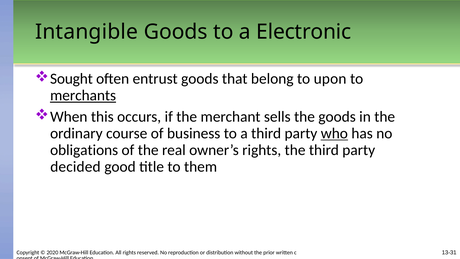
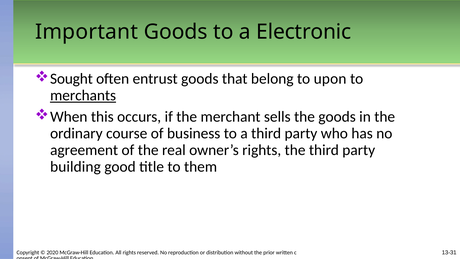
Intangible: Intangible -> Important (87, 32)
who underline: present -> none (334, 133)
obligations: obligations -> agreement (84, 150)
decided: decided -> building (75, 166)
